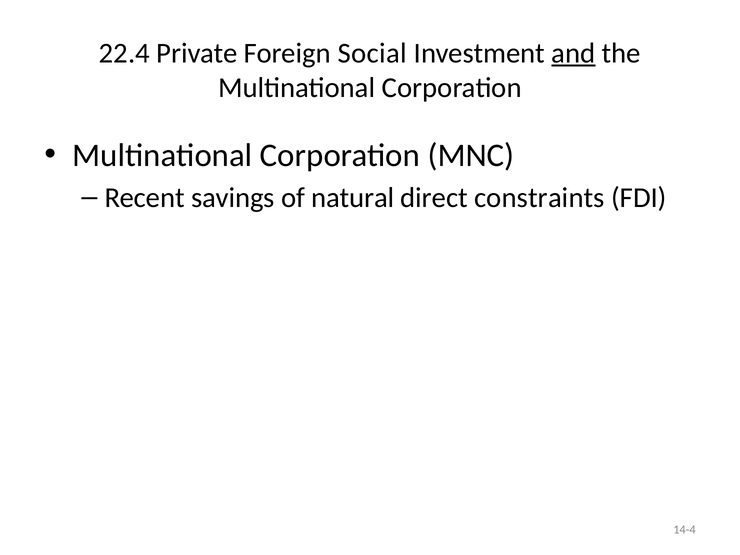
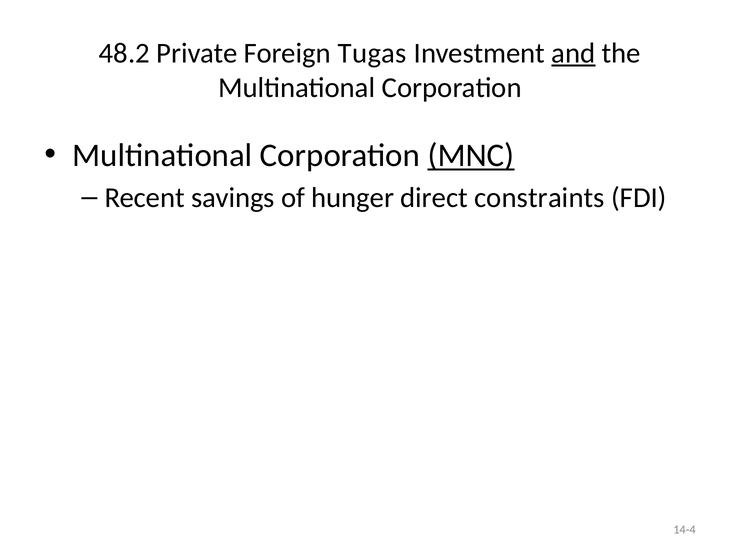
22.4: 22.4 -> 48.2 (124, 53)
Social: Social -> Tugas (372, 53)
MNC underline: none -> present (471, 155)
natural: natural -> hunger (353, 198)
